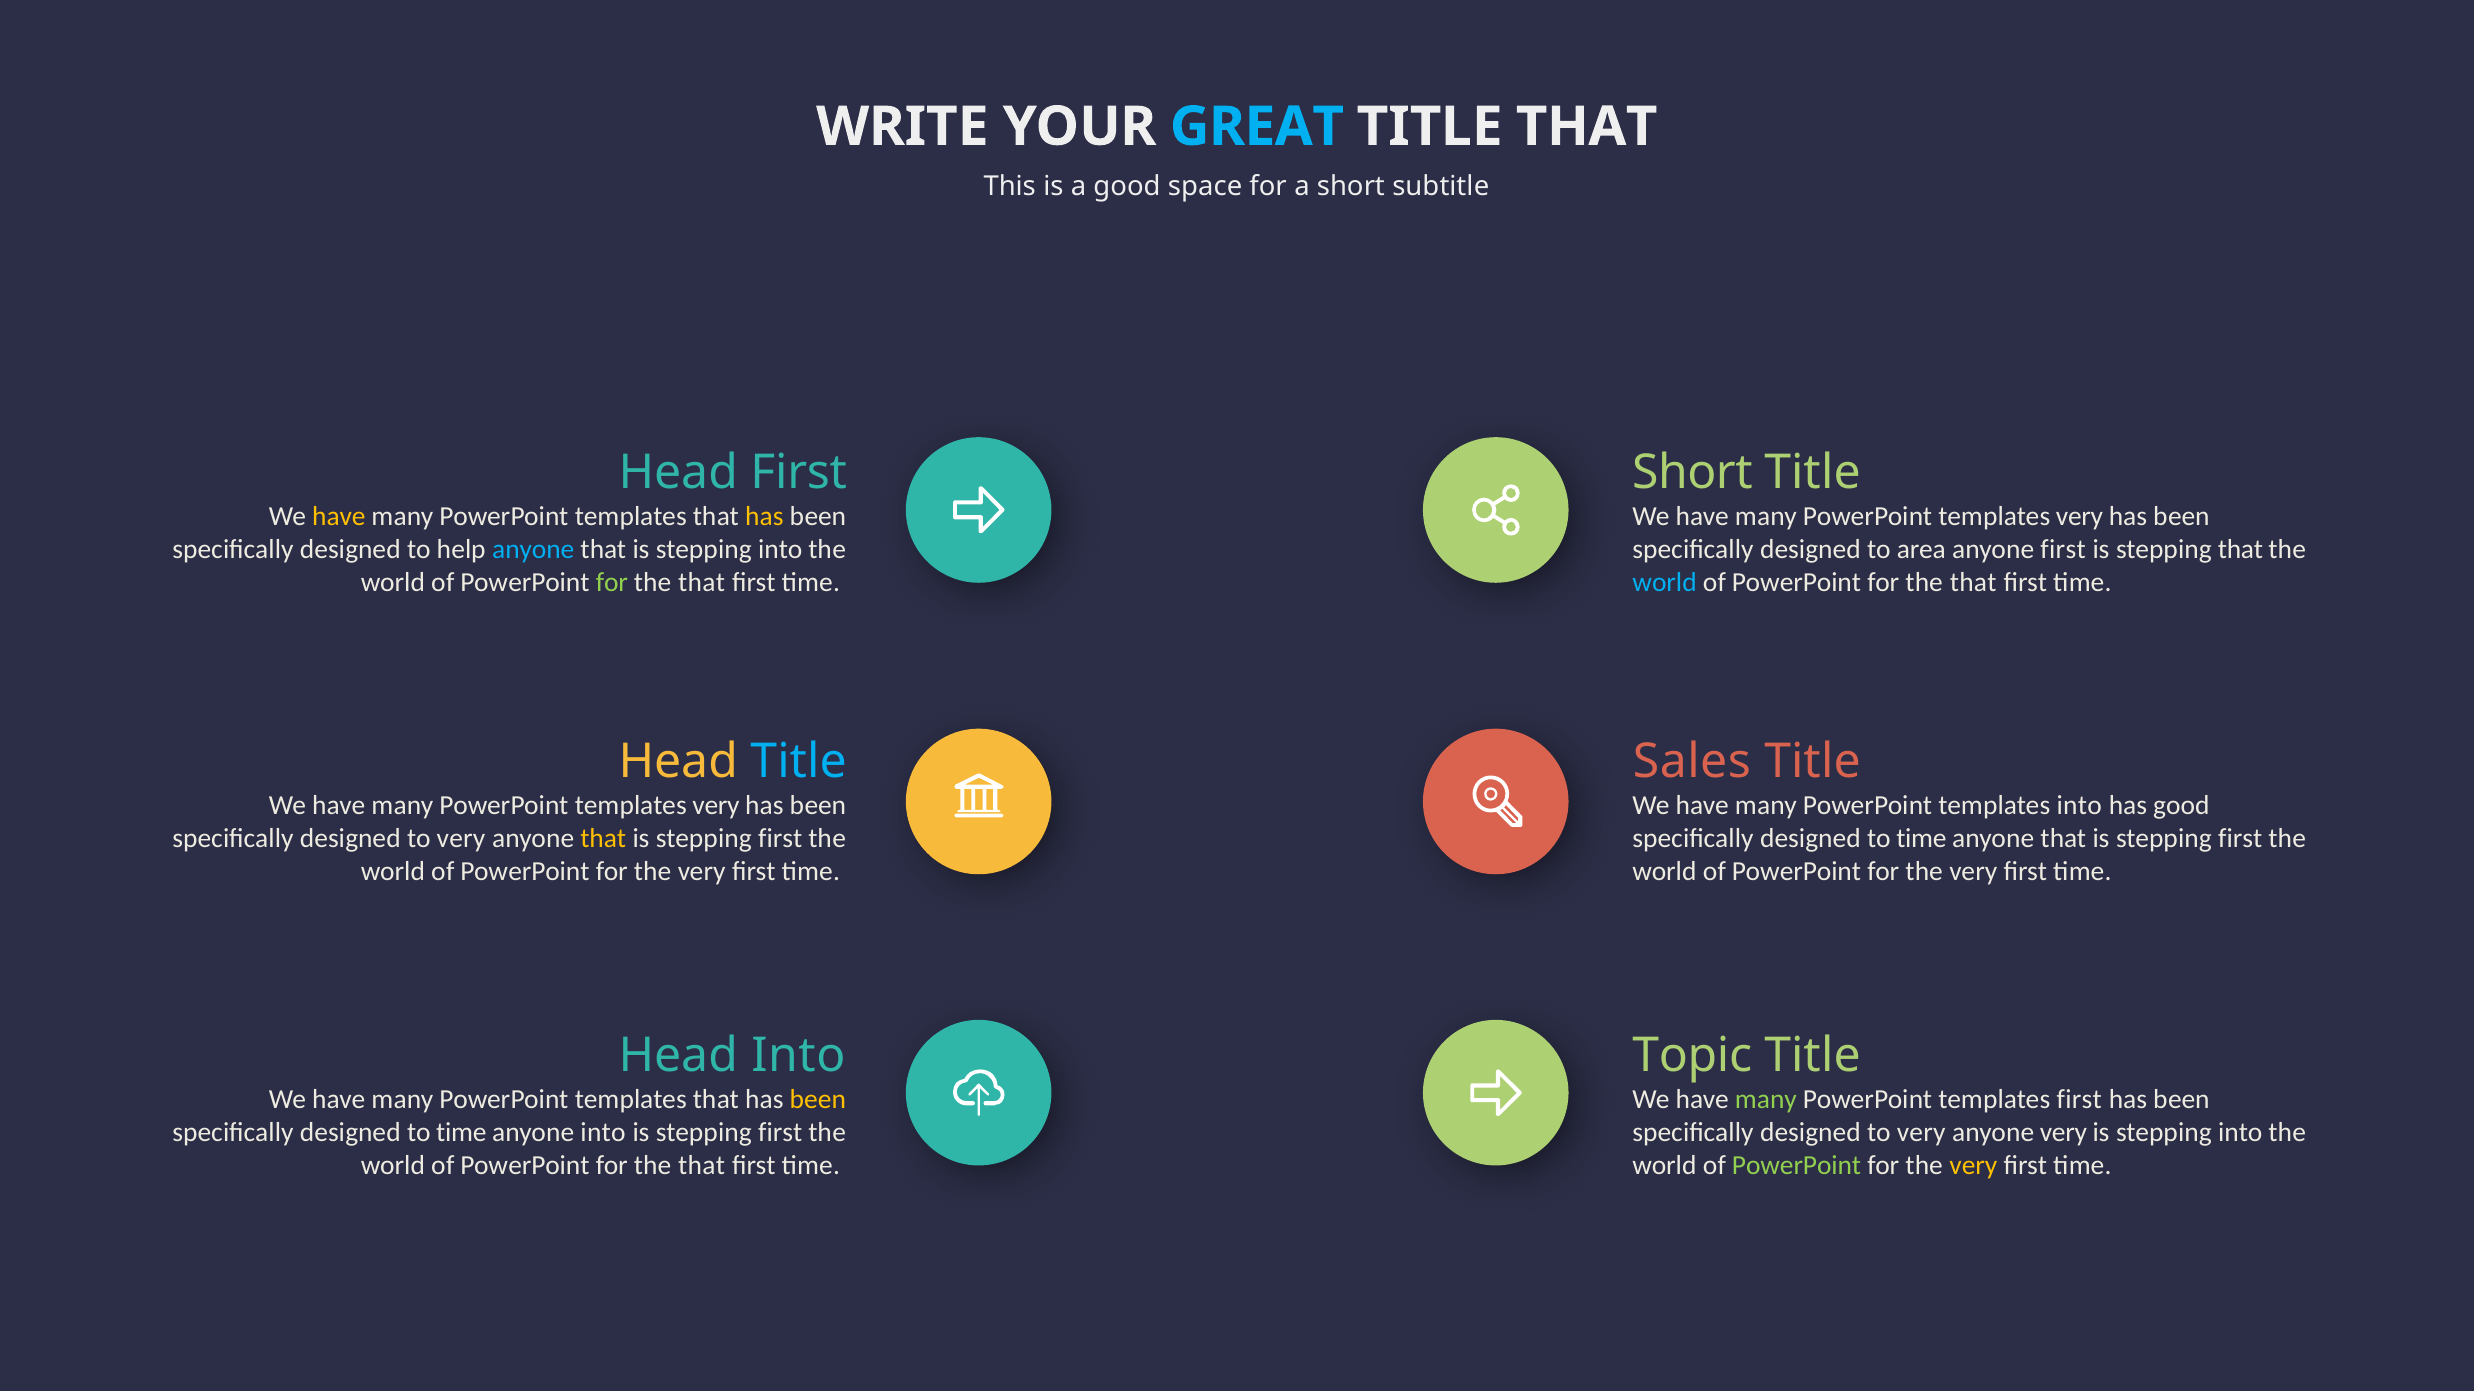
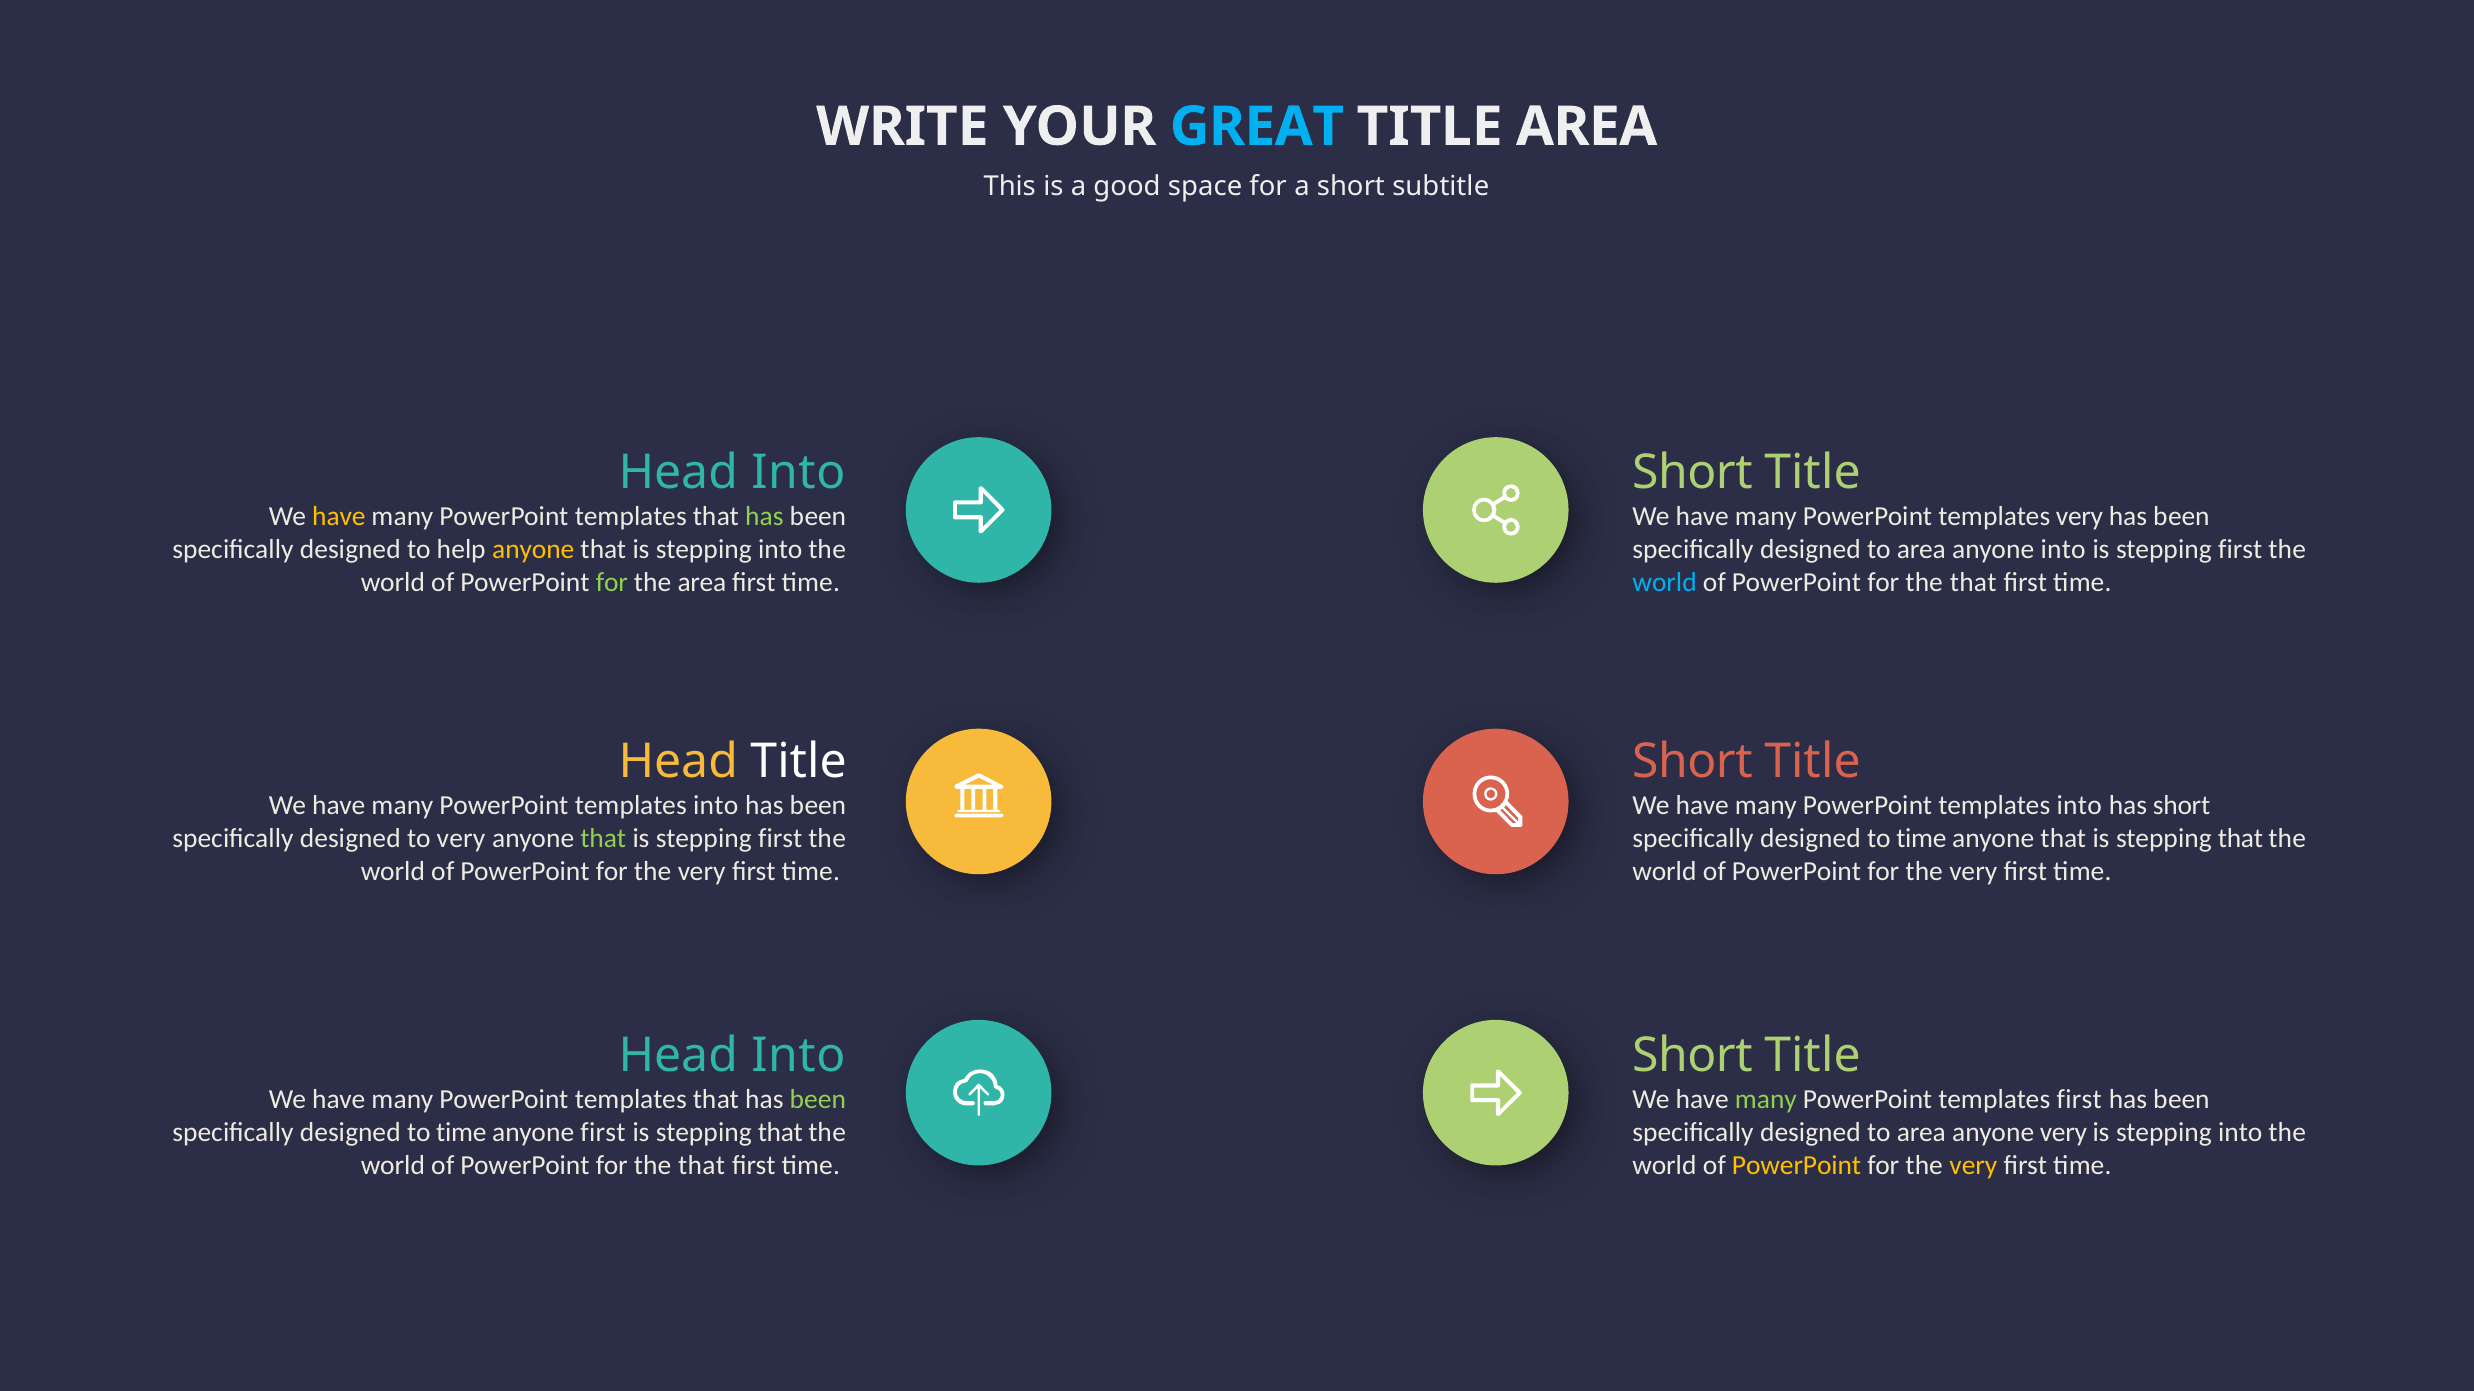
TITLE THAT: THAT -> AREA (1587, 127)
First: First -> Into (798, 472)
has colour: yellow -> light green (764, 516)
anyone colour: light blue -> yellow (533, 549)
anyone first: first -> into (2063, 549)
that: that -> first (2240, 549)
that: that -> area (702, 582)
Title colour: light blue -> white (799, 762)
Sales: Sales -> Short (1692, 762)
very: very -> into (716, 806)
has good: good -> short (2182, 806)
that colour: yellow -> light green (603, 838)
first: first -> that (2240, 838)
Topic: Topic -> Short (1692, 1056)
been colour: yellow -> light green (818, 1100)
anyone into: into -> first (603, 1133)
first: first -> that (780, 1133)
very: very -> area (1921, 1133)
PowerPoint colour: light green -> yellow (1797, 1166)
